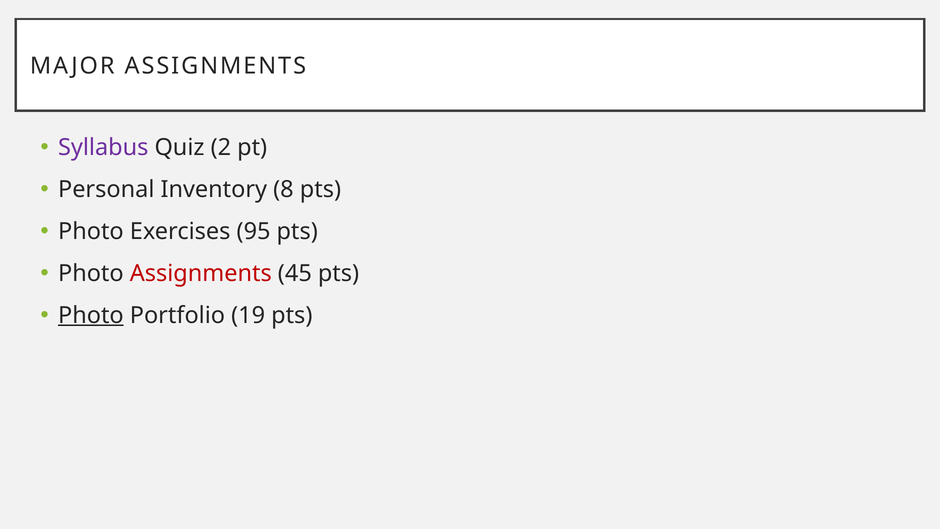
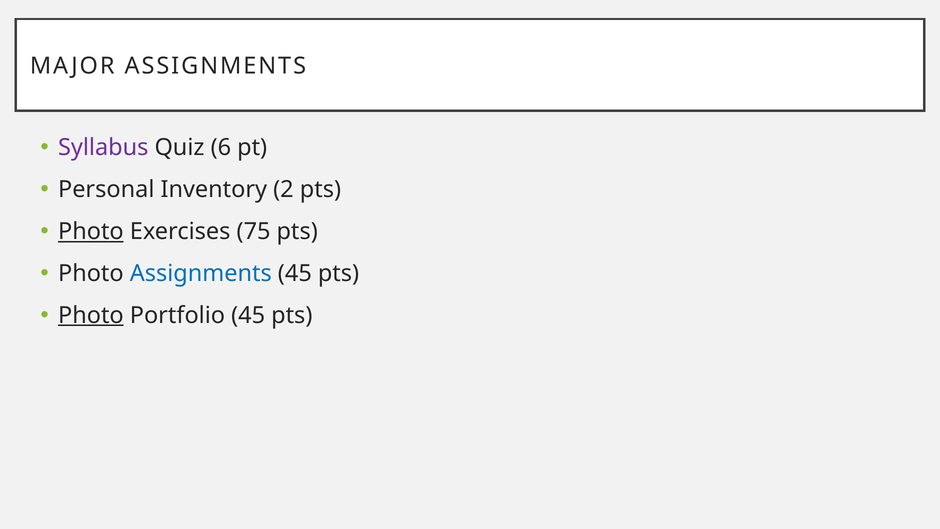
2: 2 -> 6 (221, 148)
8: 8 -> 2 (283, 189)
Photo underline: none -> present (91, 231)
95: 95 -> 75 (254, 231)
Assignments colour: red -> blue (201, 273)
Portfolio 19: 19 -> 45 (248, 315)
